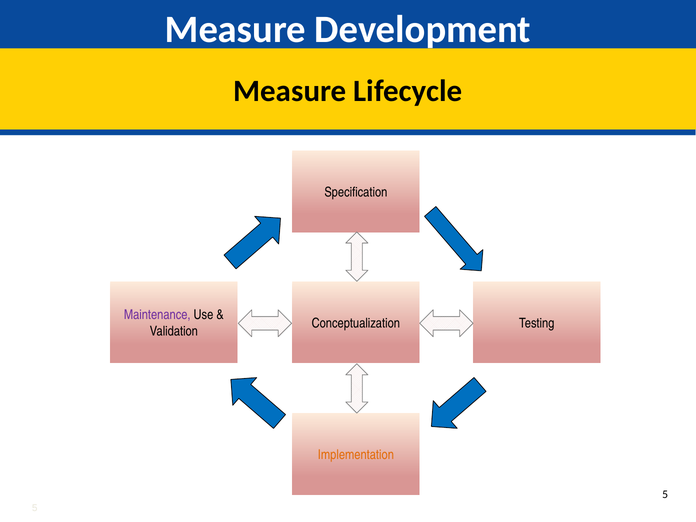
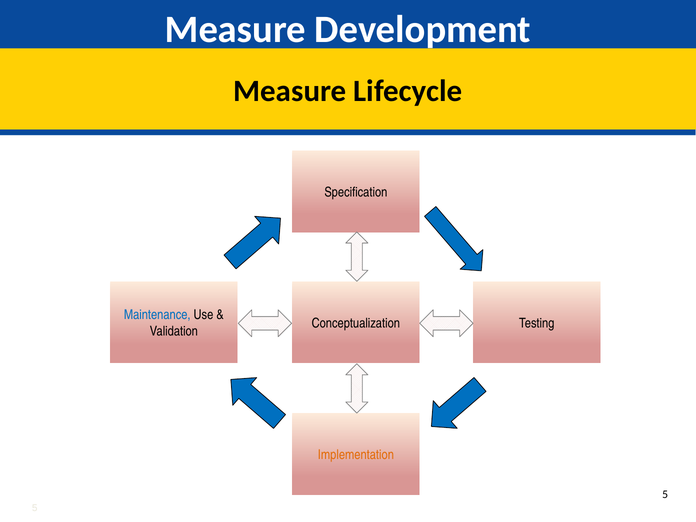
Maintenance colour: purple -> blue (157, 315)
